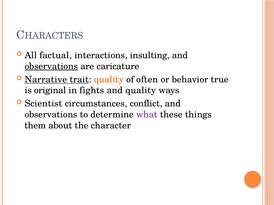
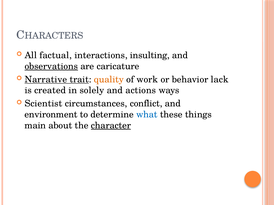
often: often -> work (147, 80)
true: true -> lack (220, 80)
original: original -> created (50, 91)
fights: fights -> solely (92, 91)
and quality: quality -> actions (141, 91)
observations: observations -> environment (51, 115)
what colour: purple -> blue (147, 115)
them: them -> main (35, 126)
character underline: none -> present (111, 126)
